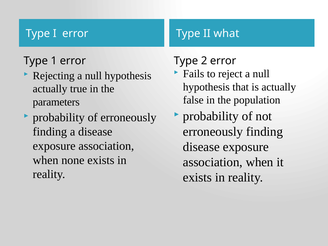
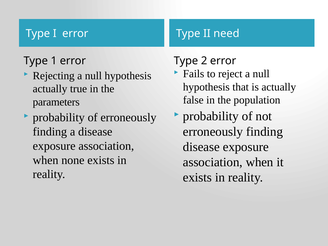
what: what -> need (226, 34)
